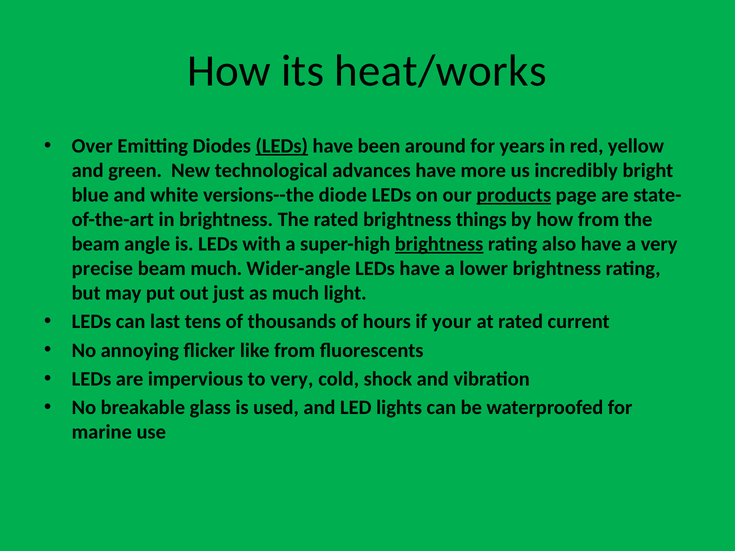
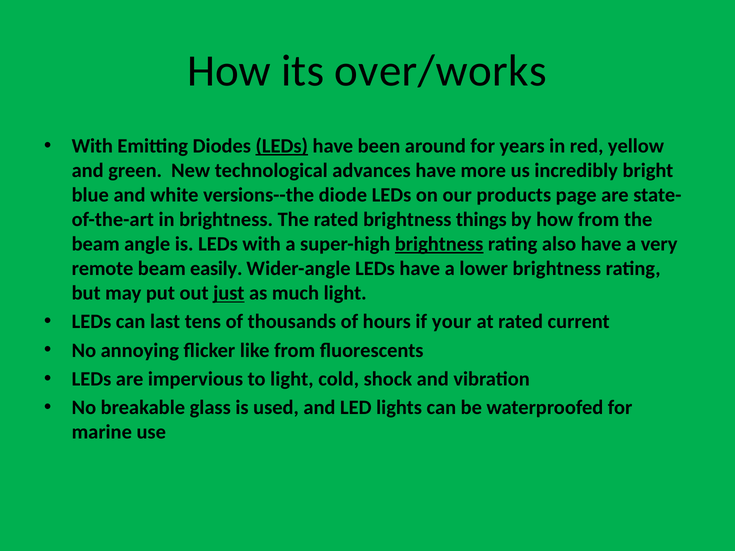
heat/works: heat/works -> over/works (440, 71)
Over: Over -> With (92, 146)
products underline: present -> none (514, 195)
precise: precise -> remote (103, 269)
beam much: much -> easily (216, 269)
just underline: none -> present (229, 293)
to very: very -> light (292, 379)
